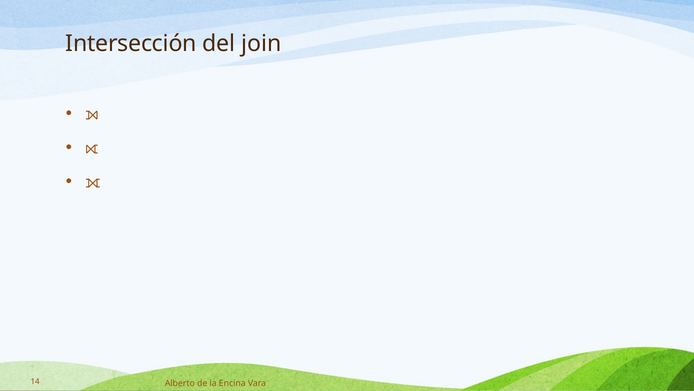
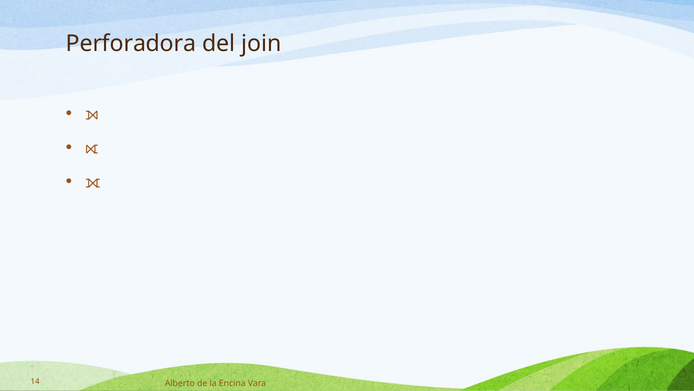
Intersección: Intersección -> Perforadora (131, 44)
